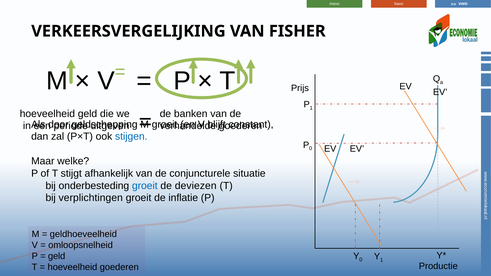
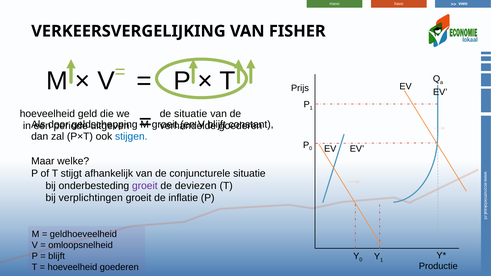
de banken: banken -> situatie (191, 114)
groeit colour: blue -> purple (145, 186)
geld: geld -> blijft (57, 256)
